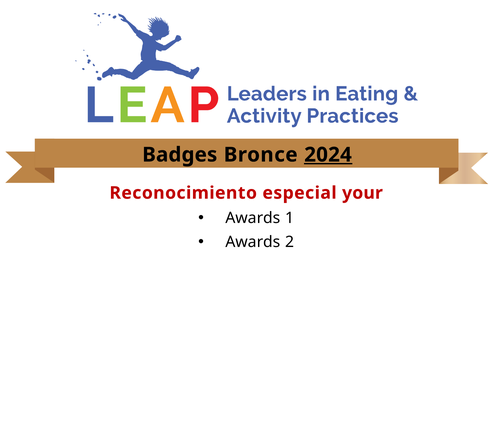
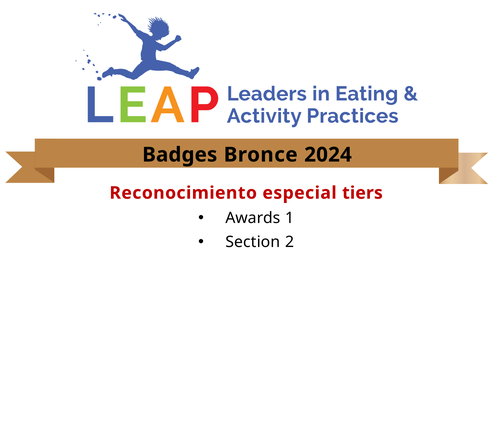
2024 underline: present -> none (328, 155)
your: your -> tiers (362, 193)
Awards: Awards -> Section (253, 242)
